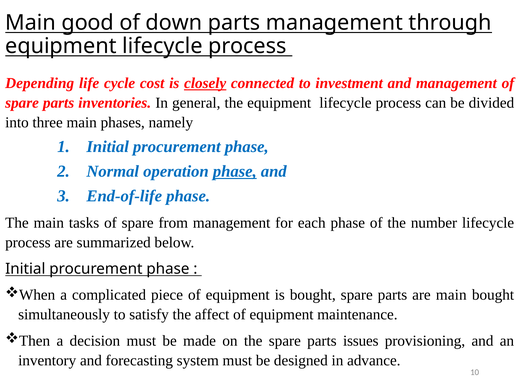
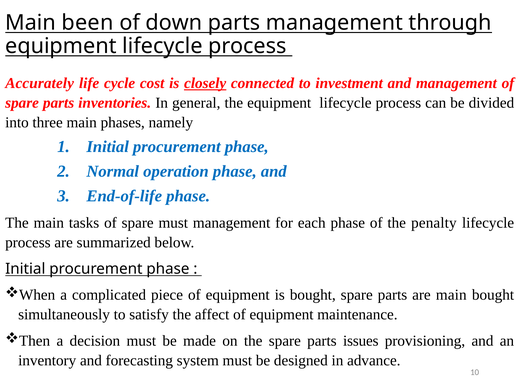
good: good -> been (88, 23)
Depending: Depending -> Accurately (40, 83)
phase underline: present -> none (235, 171)
spare from: from -> must (173, 223)
number: number -> penalty (434, 223)
